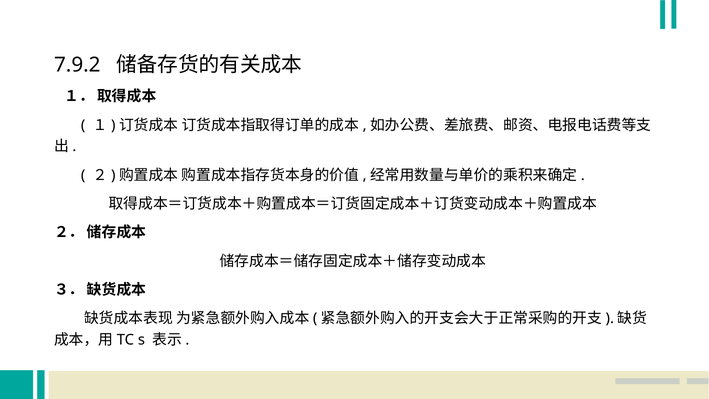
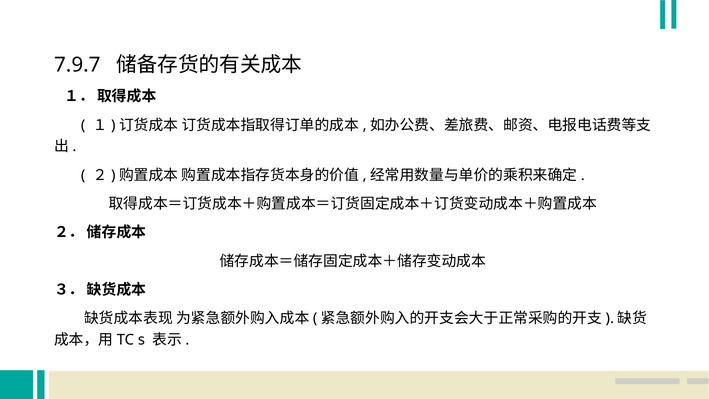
7.9.2: 7.9.2 -> 7.9.7 (77, 65)
